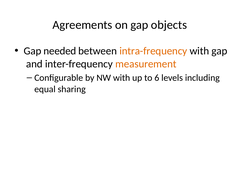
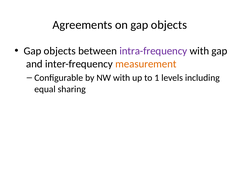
needed: needed -> objects (60, 51)
intra-frequency colour: orange -> purple (153, 51)
6: 6 -> 1 (157, 78)
